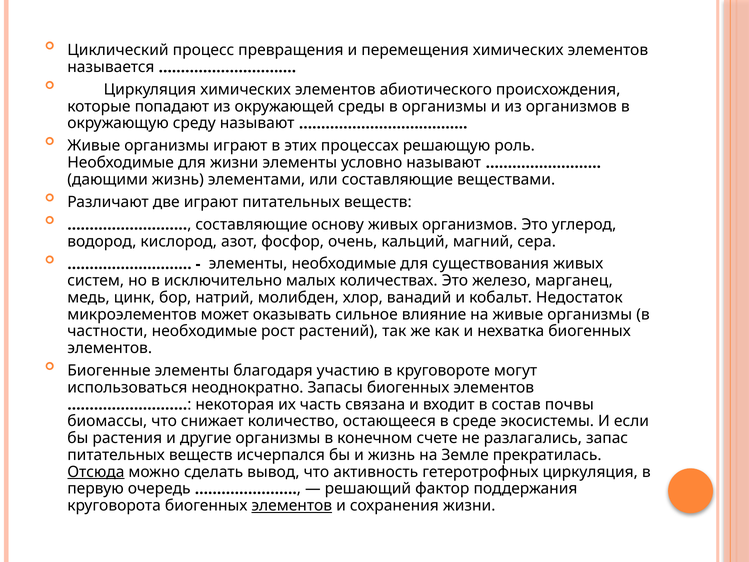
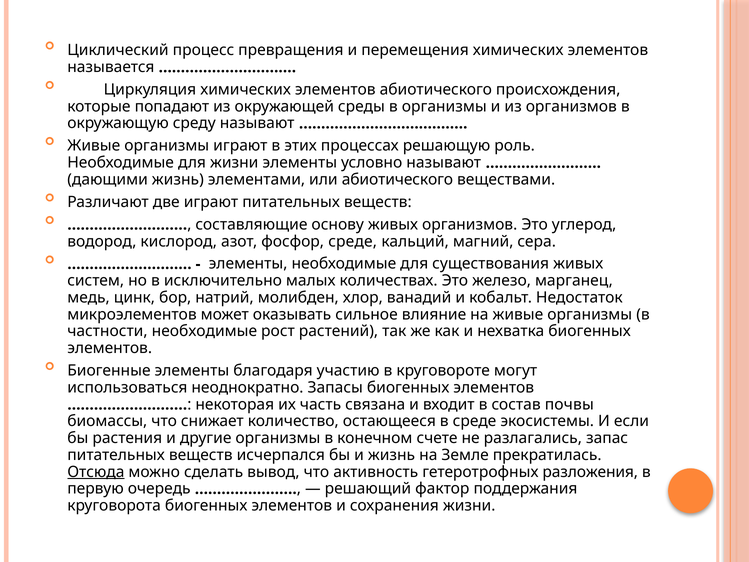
или составляющие: составляющие -> абиотического (397, 179)
фосфор очень: очень -> среде (353, 241)
гетеротрофных циркуляция: циркуляция -> разложения (590, 472)
элементов underline: present -> none (292, 505)
